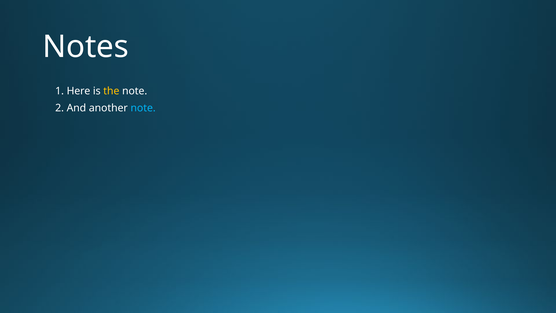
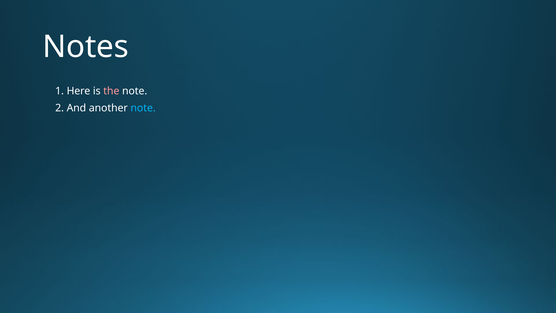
the colour: yellow -> pink (111, 91)
